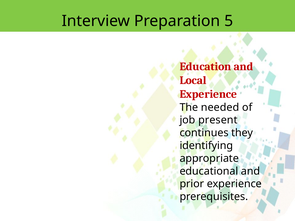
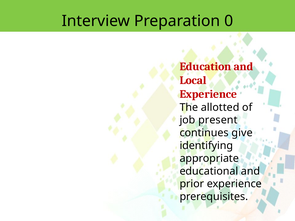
5: 5 -> 0 (229, 21)
needed: needed -> allotted (220, 107)
they: they -> give (242, 133)
